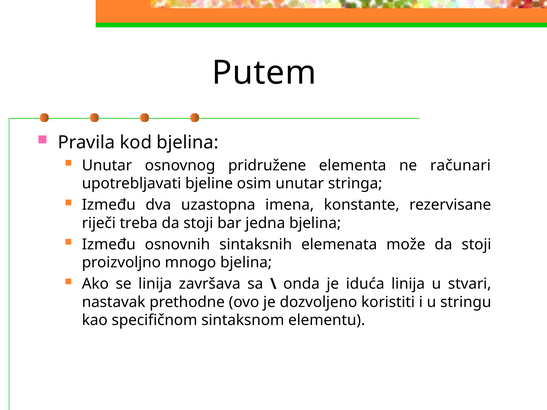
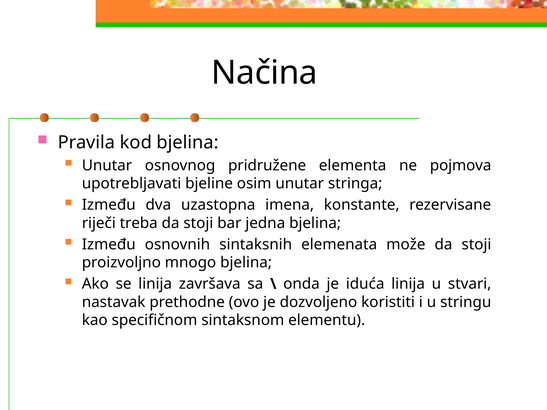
Putem: Putem -> Načina (264, 73)
računari: računari -> pojmova (461, 165)
